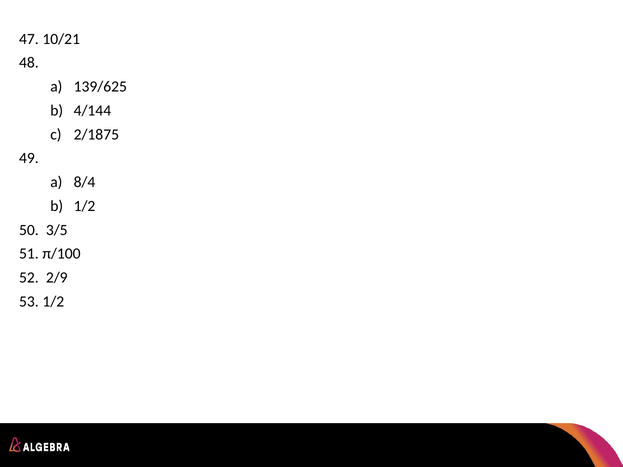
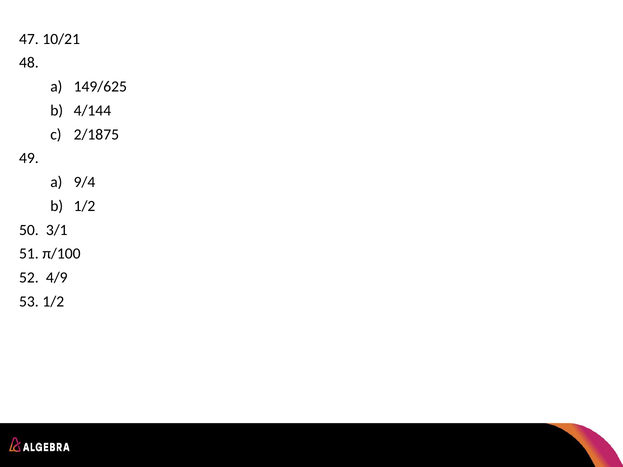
139/625: 139/625 -> 149/625 (100, 87)
8/4: 8/4 -> 9/4 (84, 182)
3/5: 3/5 -> 3/1 (57, 230)
2/9: 2/9 -> 4/9 (57, 278)
